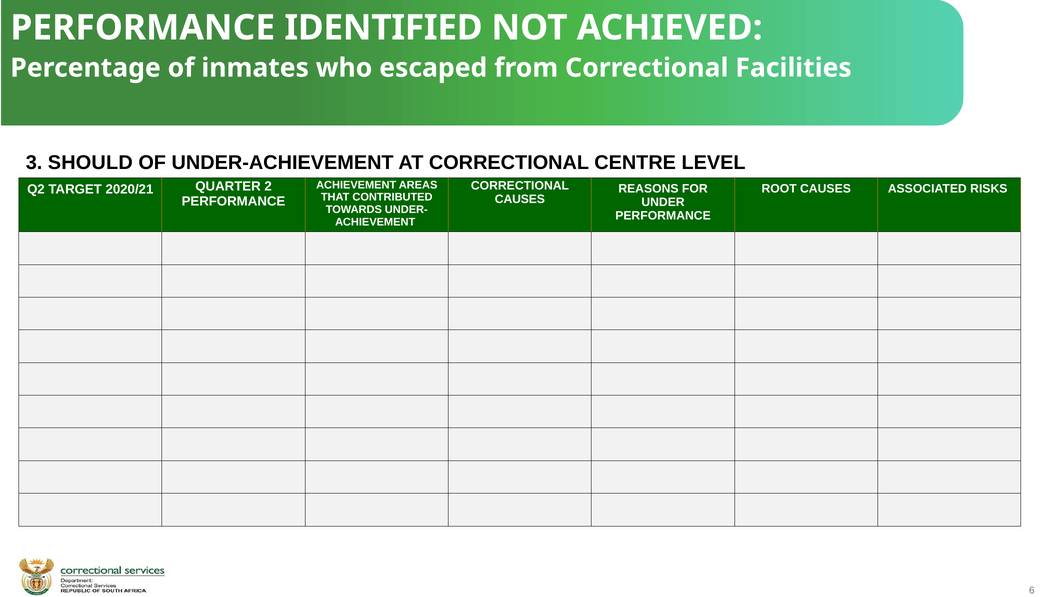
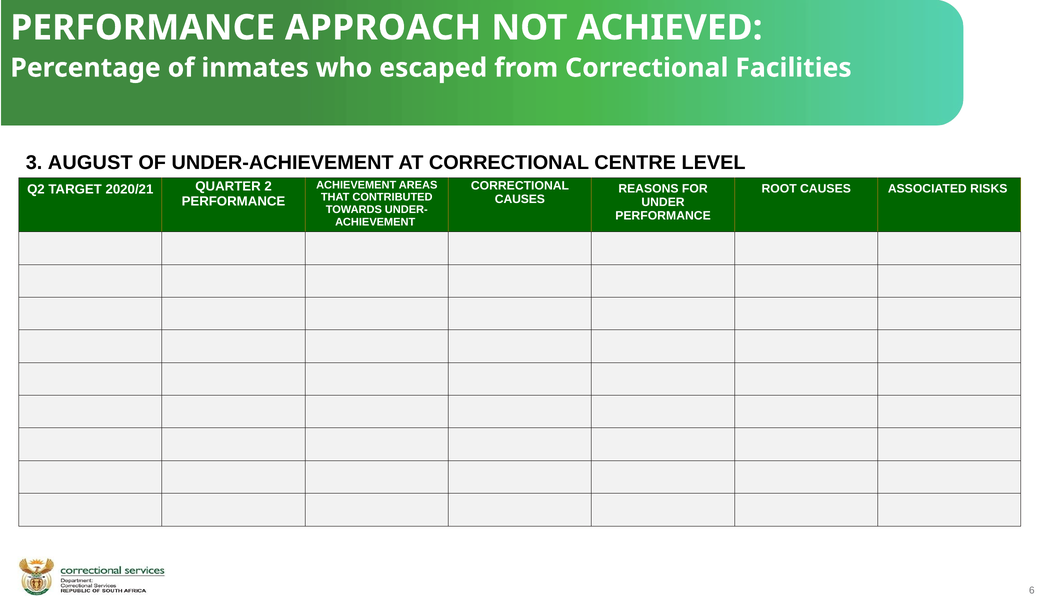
IDENTIFIED: IDENTIFIED -> APPROACH (383, 28)
SHOULD: SHOULD -> AUGUST (90, 163)
